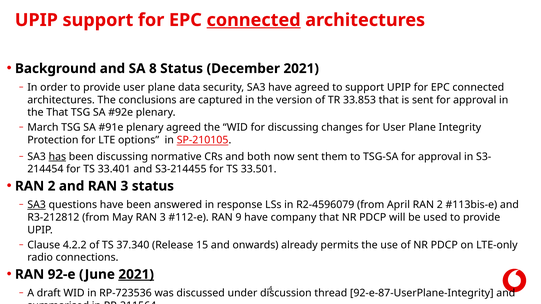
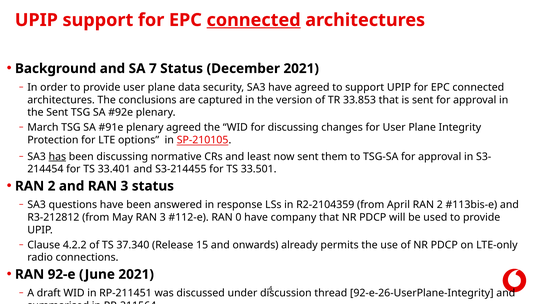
8: 8 -> 7 (153, 69)
the That: That -> Sent (57, 113)
both: both -> least (259, 157)
SA3 underline: present -> none (37, 205)
R2-4596079: R2-4596079 -> R2-2104359 (325, 205)
9: 9 -> 0 (238, 218)
2021 underline: present -> none (136, 275)
RP-723536: RP-723536 -> RP-211451 (125, 293)
92-e-87-UserPlane-Integrity: 92-e-87-UserPlane-Integrity -> 92-e-26-UserPlane-Integrity (422, 293)
